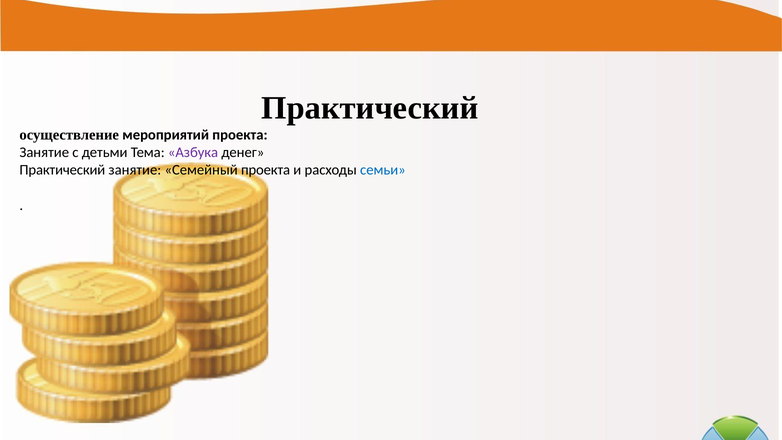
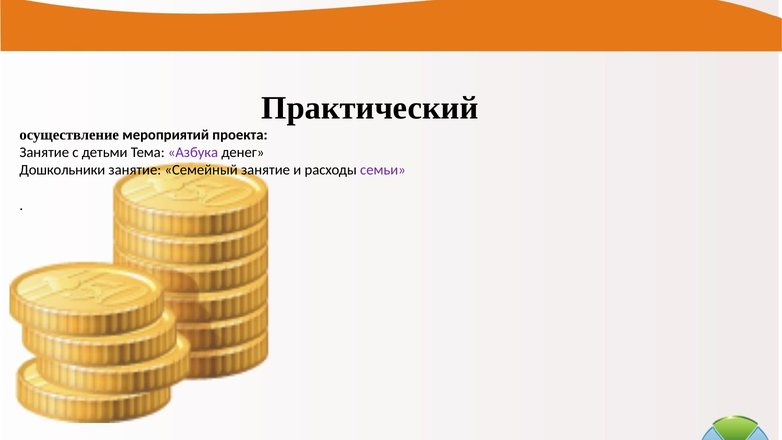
Практический: Практический -> Дошкольники (62, 170)
Семейный проекта: проекта -> занятие (265, 170)
семьи colour: blue -> purple (383, 170)
